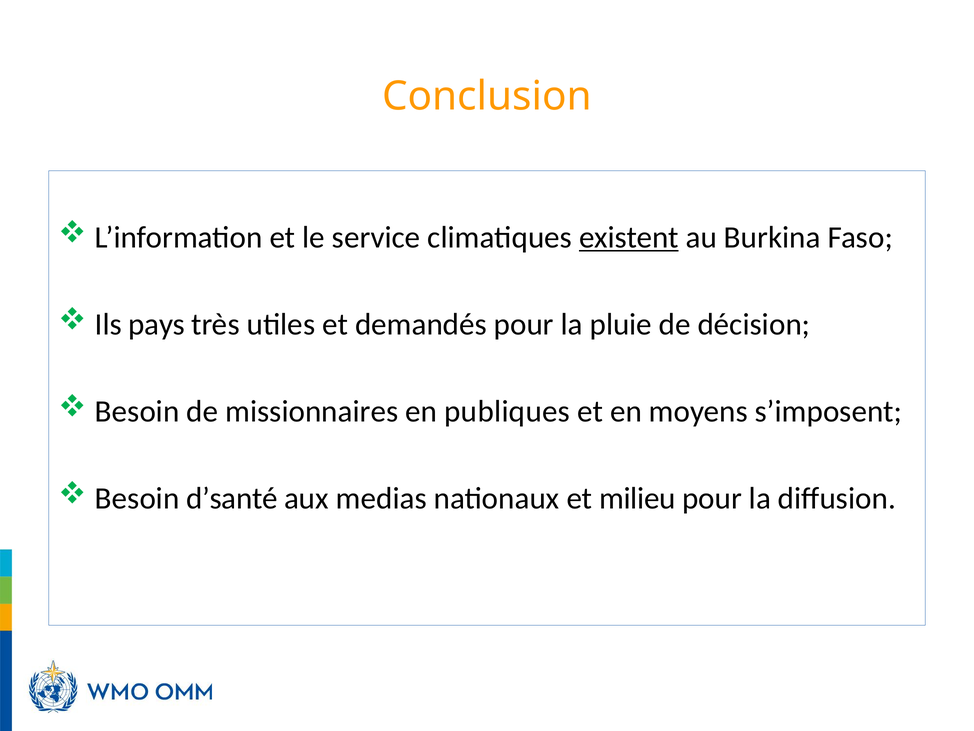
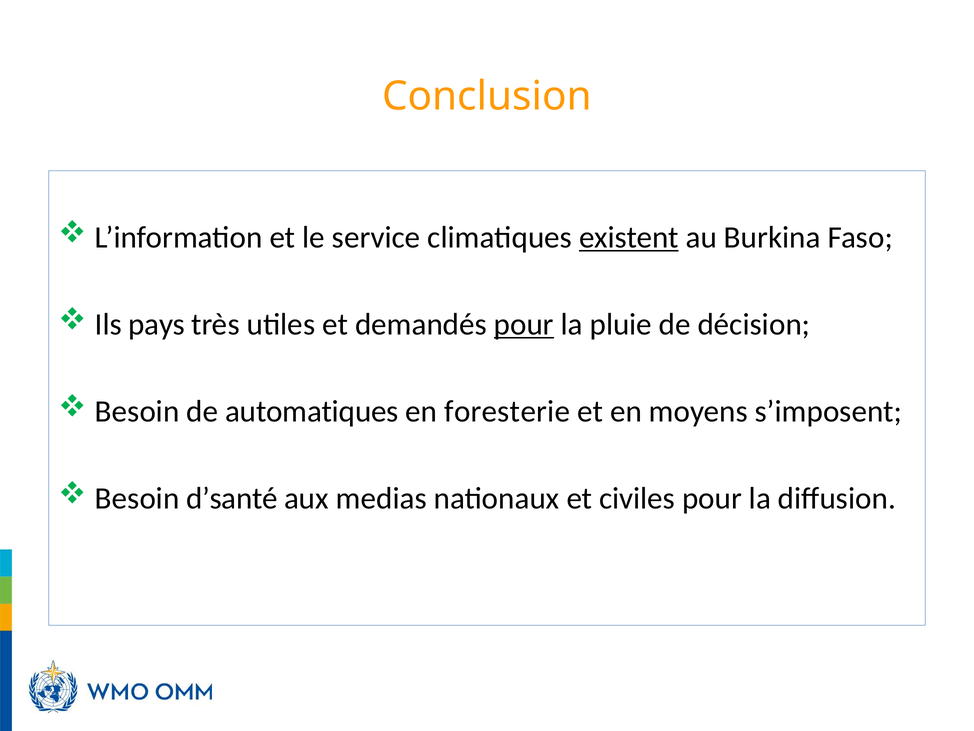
pour underline: none -> present (524, 324)
missionnaires: missionnaires -> automatiques (312, 411)
publiques: publiques -> foresterie (507, 411)
milieu: milieu -> civiles (637, 498)
